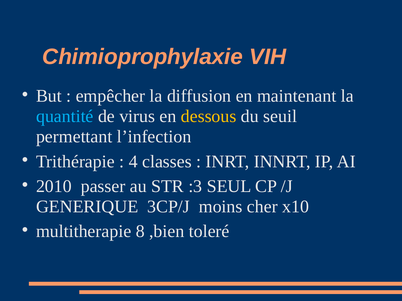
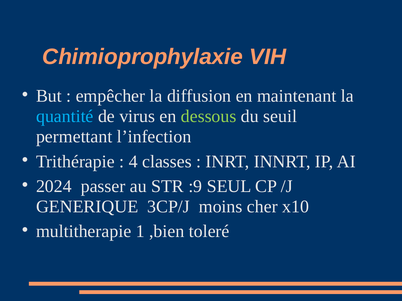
dessous colour: yellow -> light green (209, 117)
2010: 2010 -> 2024 (54, 187)
:3: :3 -> :9 (195, 187)
8: 8 -> 1 (140, 232)
